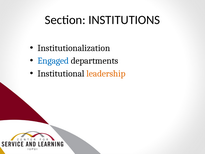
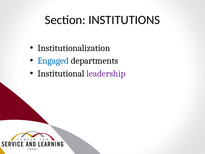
leadership colour: orange -> purple (106, 73)
